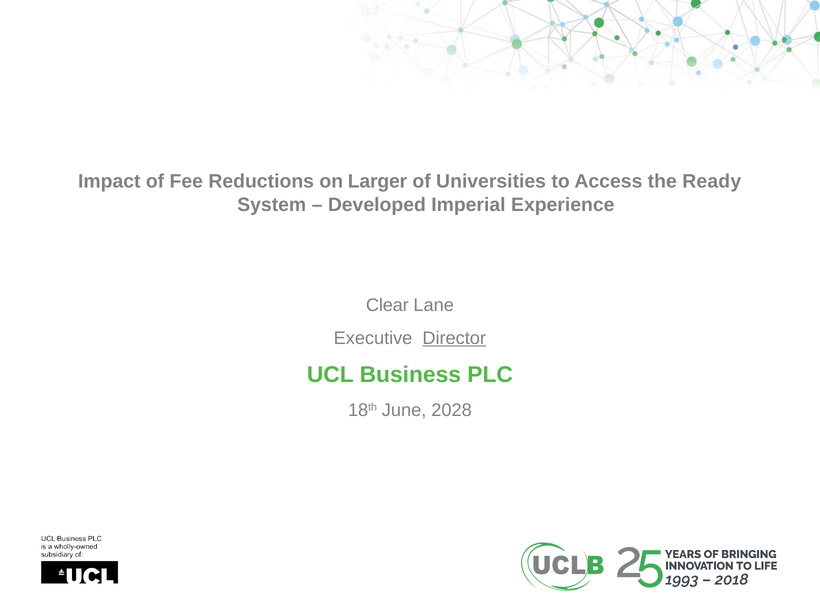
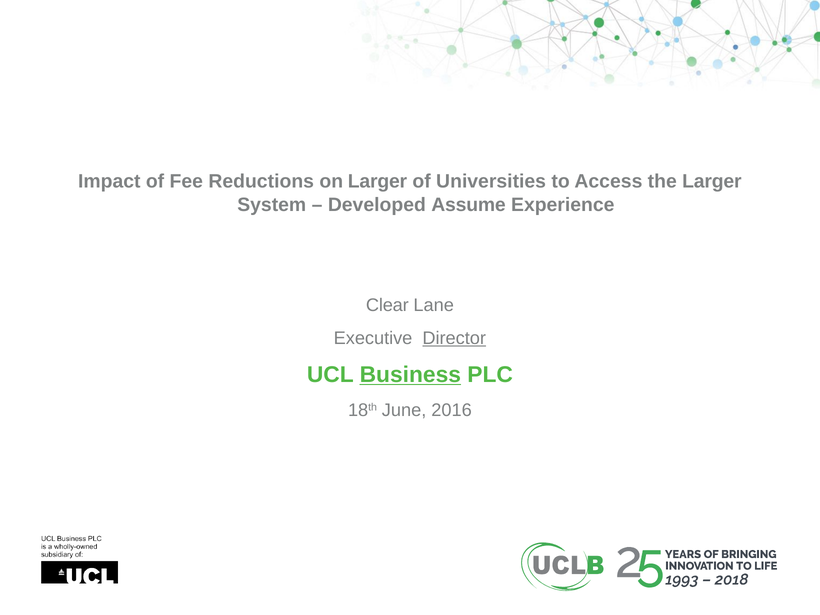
the Ready: Ready -> Larger (712, 181)
Imperial: Imperial -> Assume (469, 205)
Business underline: none -> present (410, 375)
2028: 2028 -> 2016 (452, 410)
